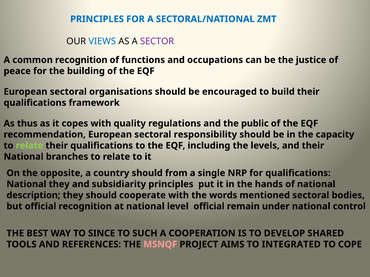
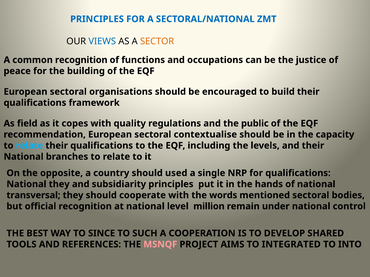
SECTOR colour: purple -> orange (157, 41)
thus: thus -> field (27, 124)
responsibility: responsibility -> contextualise (205, 135)
relate colour: light green -> light blue (29, 146)
from: from -> used (176, 173)
description: description -> transversal (33, 196)
level official: official -> million (209, 207)
COPE: COPE -> INTO (350, 245)
